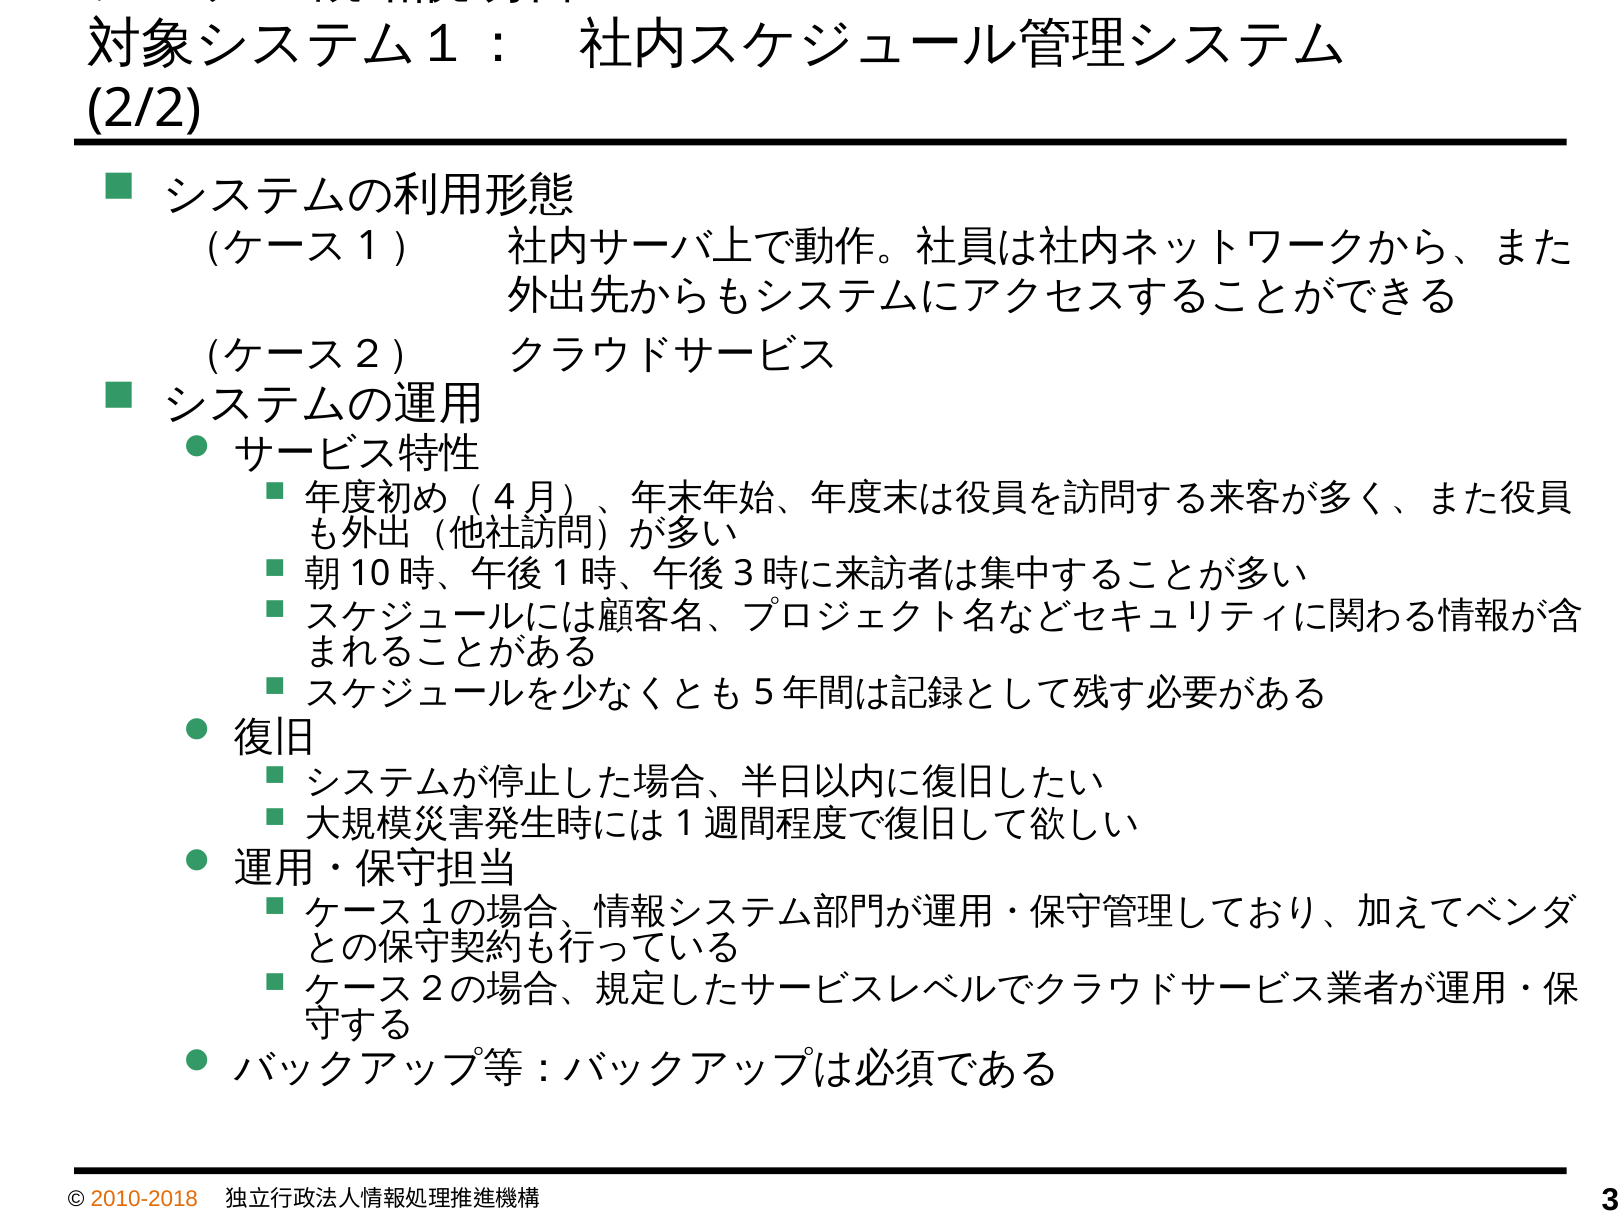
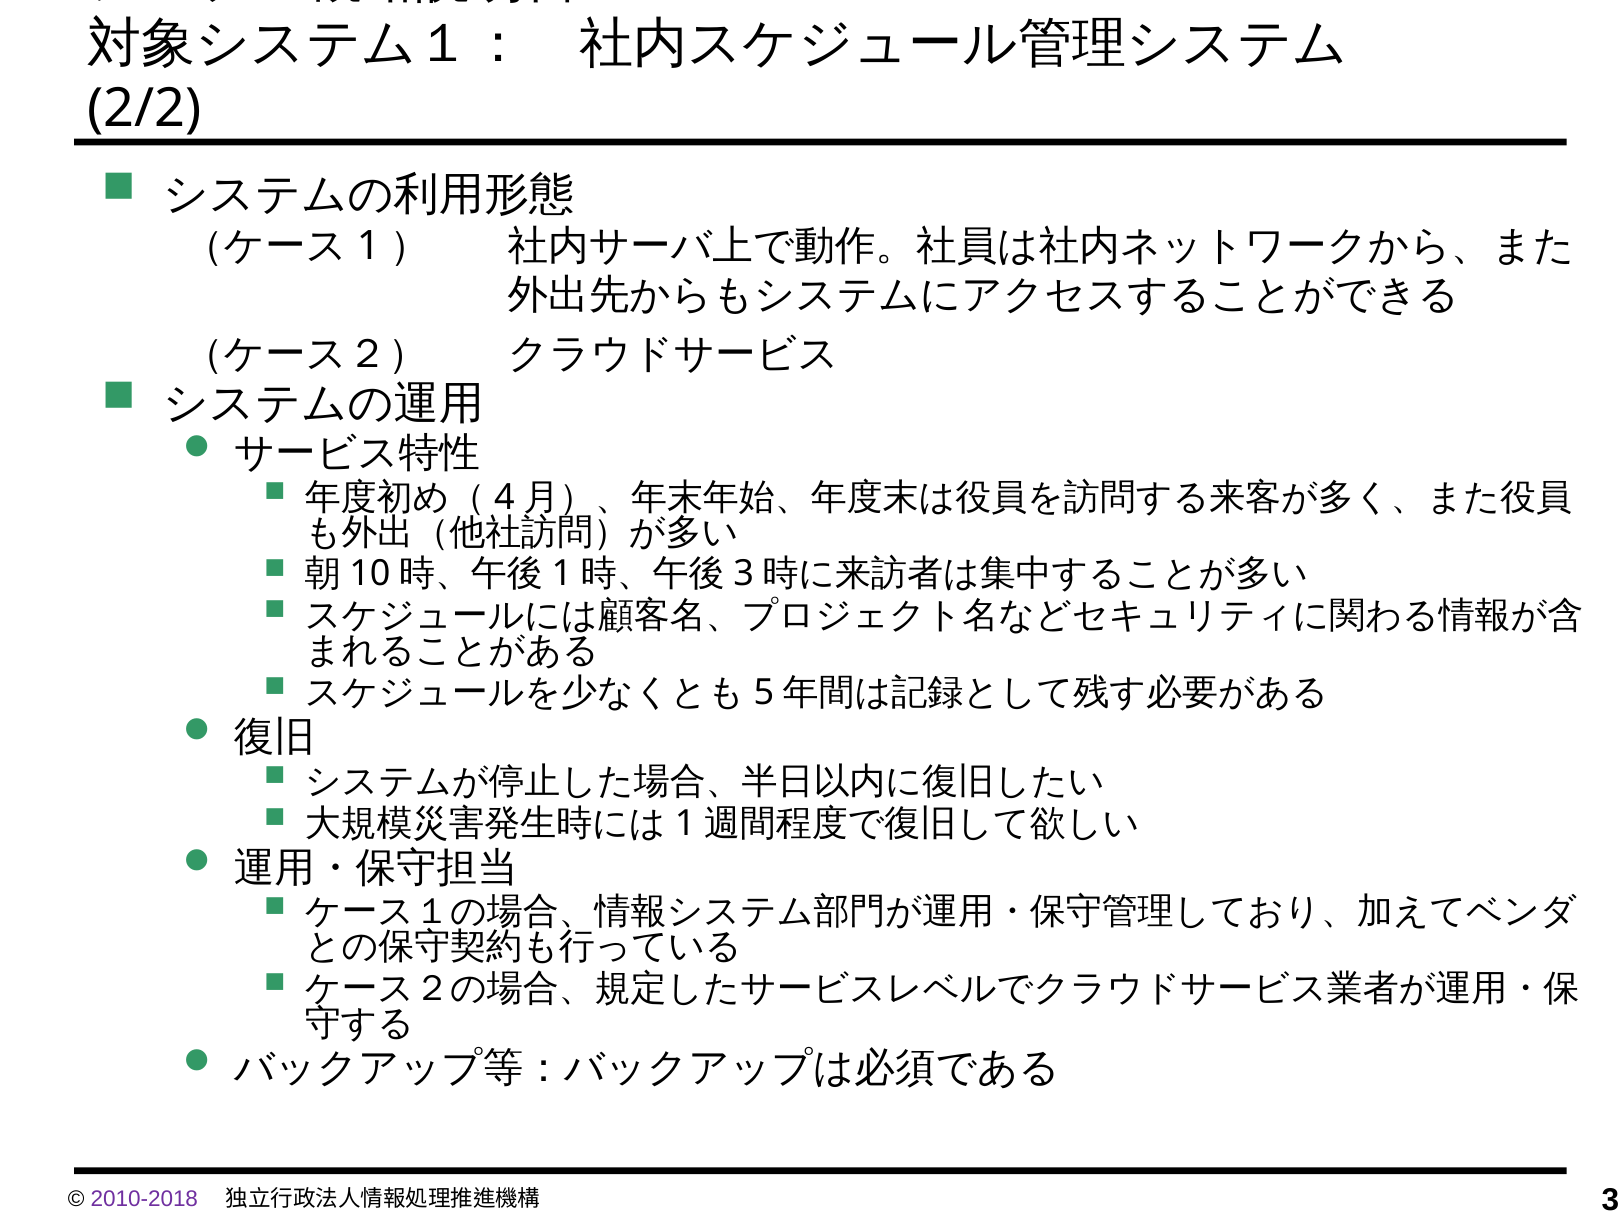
2010-2018 colour: orange -> purple (144, 1199)
